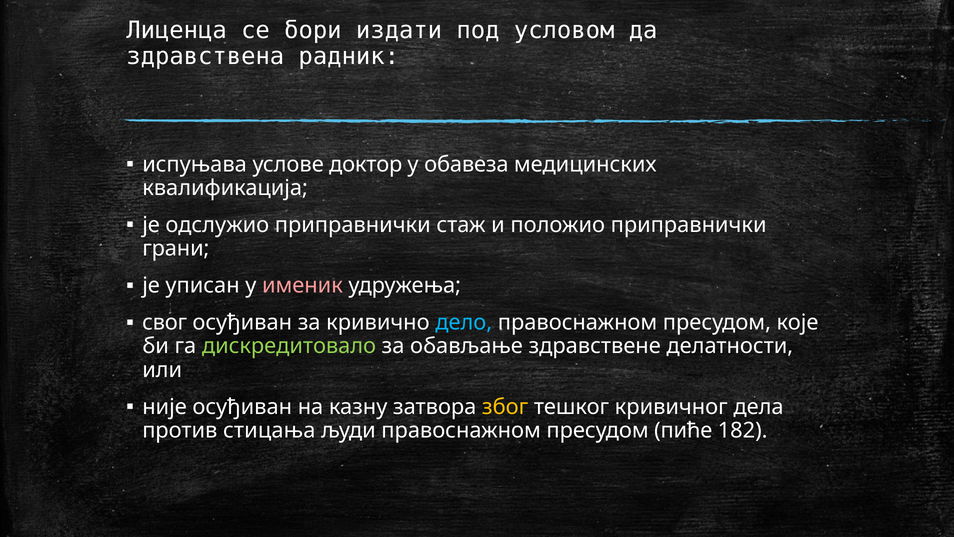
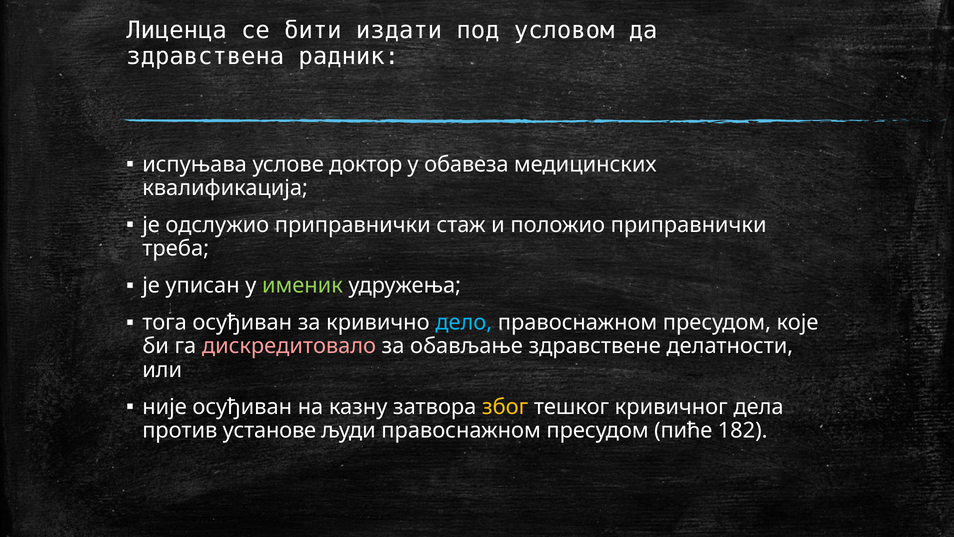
бори: бори -> бити (313, 30)
грани: грани -> треба (176, 248)
именик colour: pink -> light green (302, 285)
свог: свог -> тога (165, 322)
дискредитовало colour: light green -> pink (289, 346)
стицања: стицања -> установе (269, 430)
